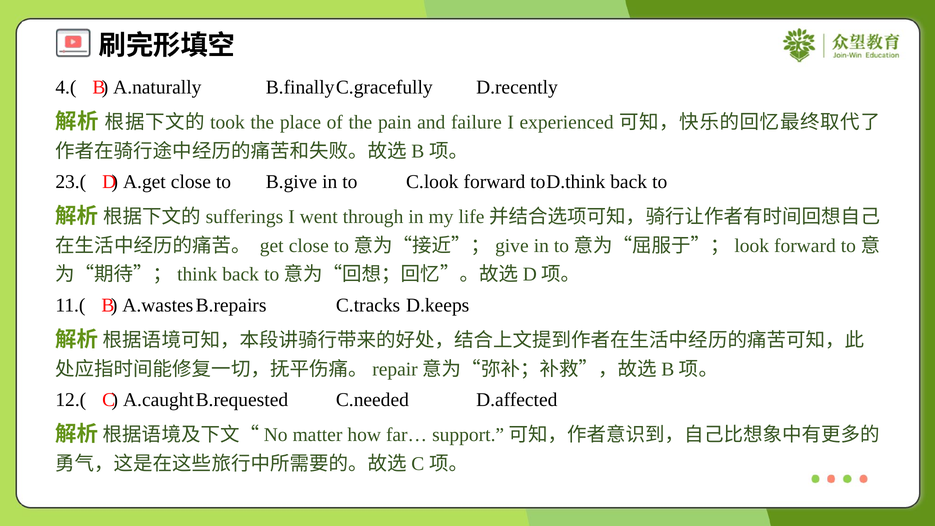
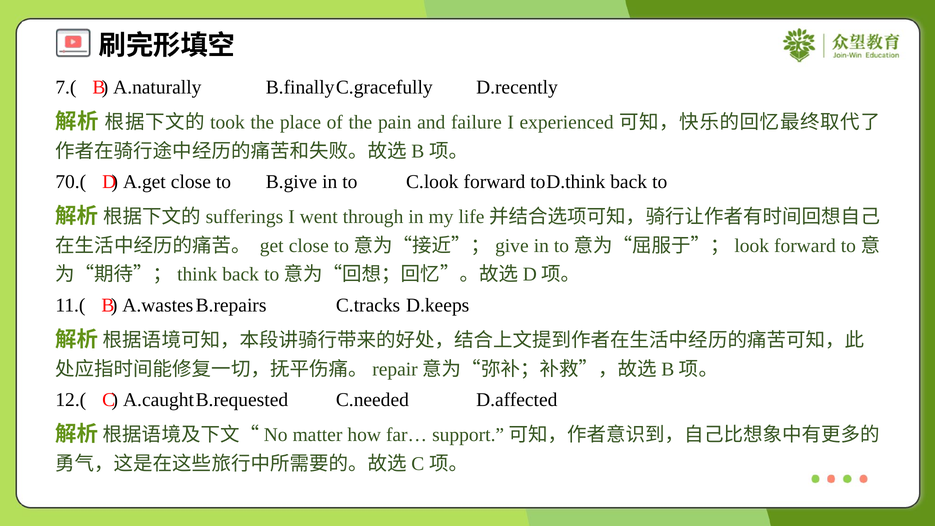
4.(: 4.( -> 7.( (66, 87)
23.(: 23.( -> 70.( (71, 182)
